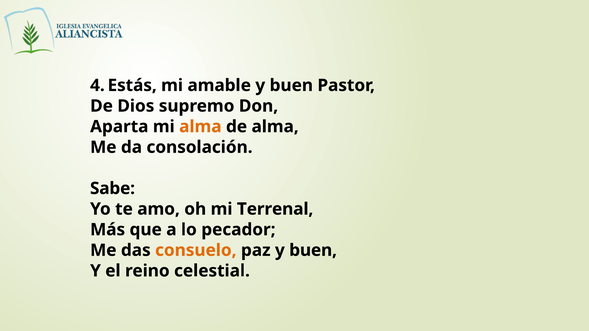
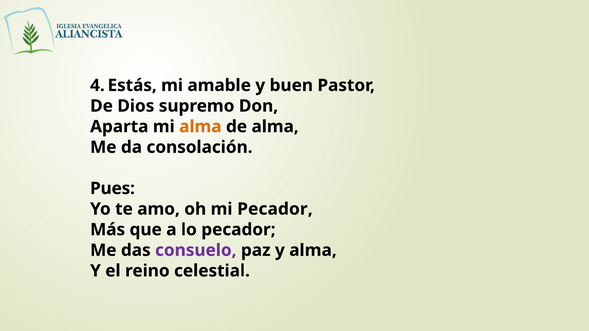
Sabe: Sabe -> Pues (112, 189)
mi Terrenal: Terrenal -> Pecador (275, 209)
consuelo colour: orange -> purple (196, 250)
paz y buen: buen -> alma (313, 250)
